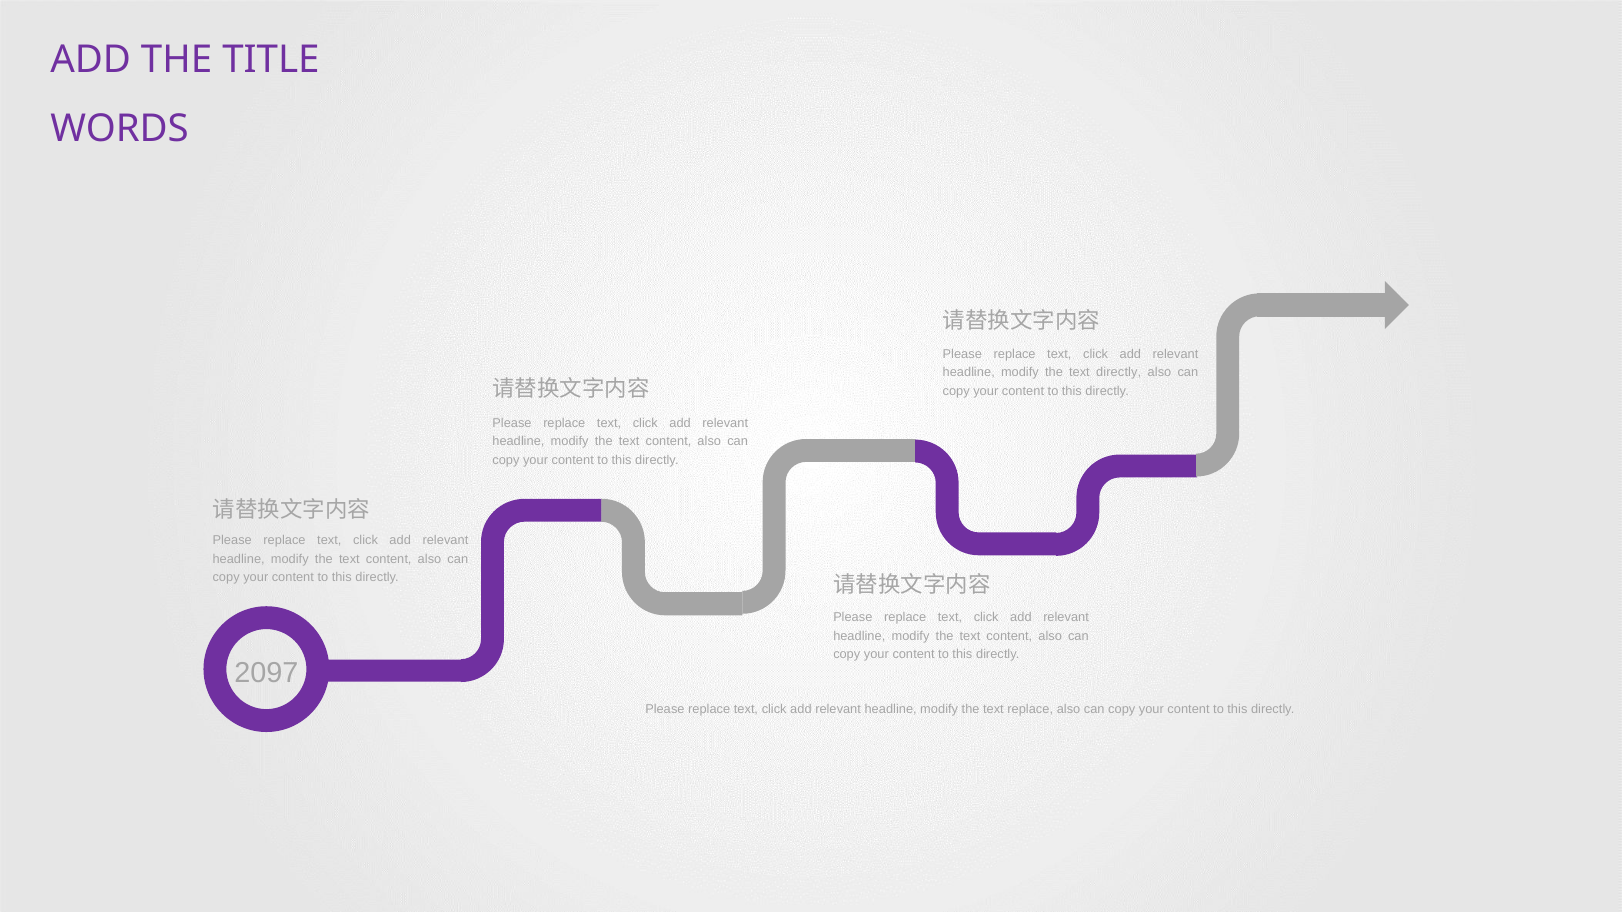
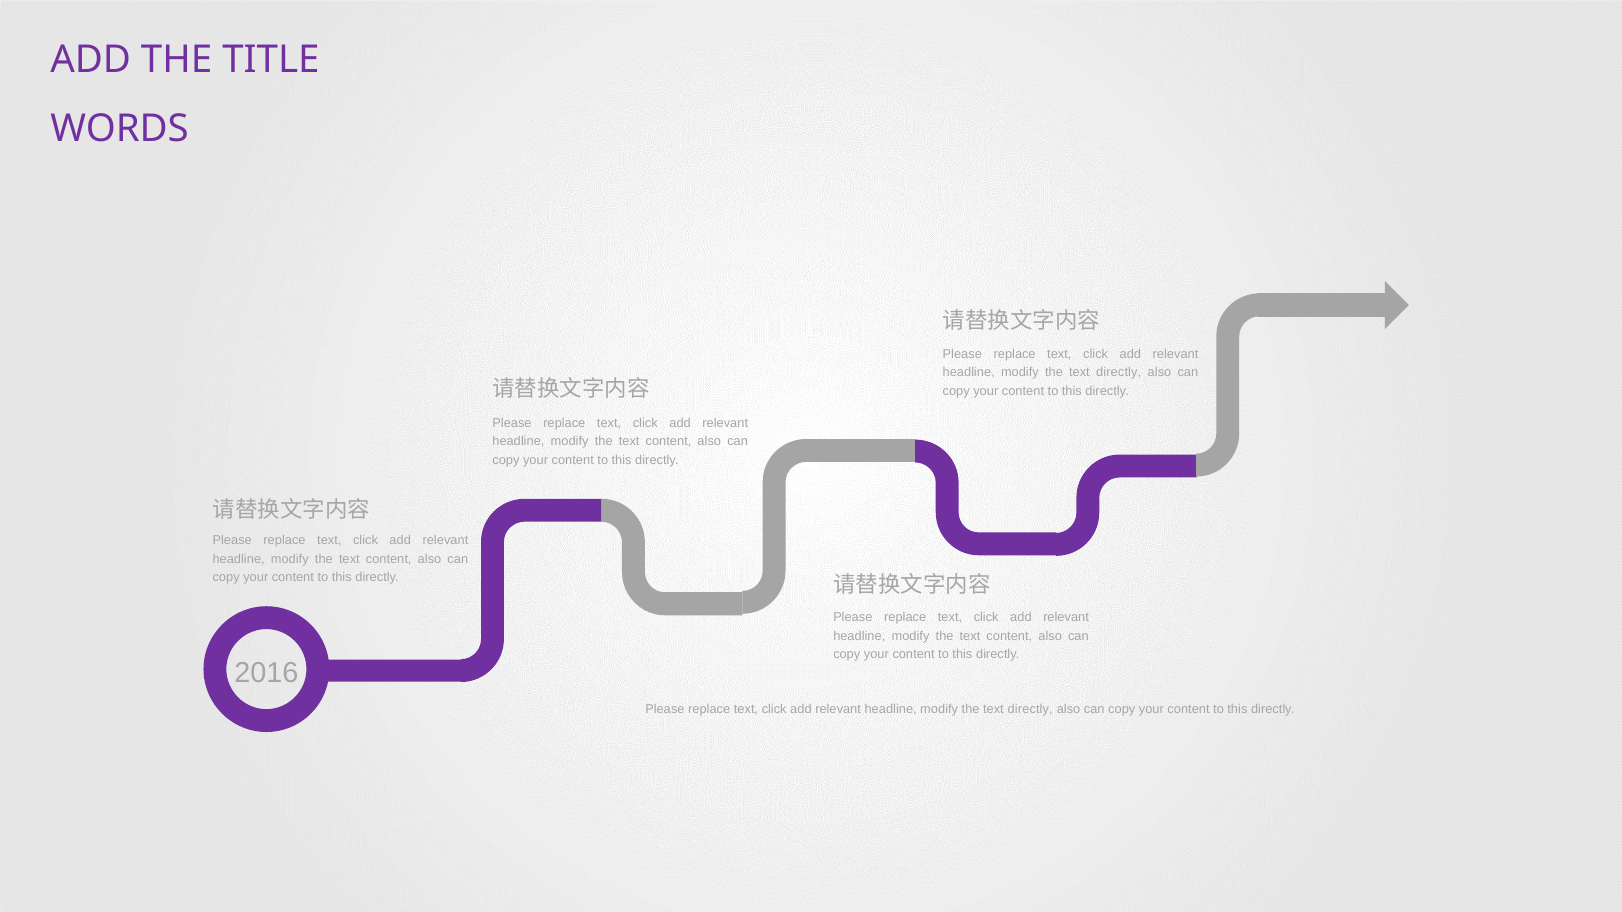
2097: 2097 -> 2016 (266, 674)
replace: replace -> directly (1030, 710)
